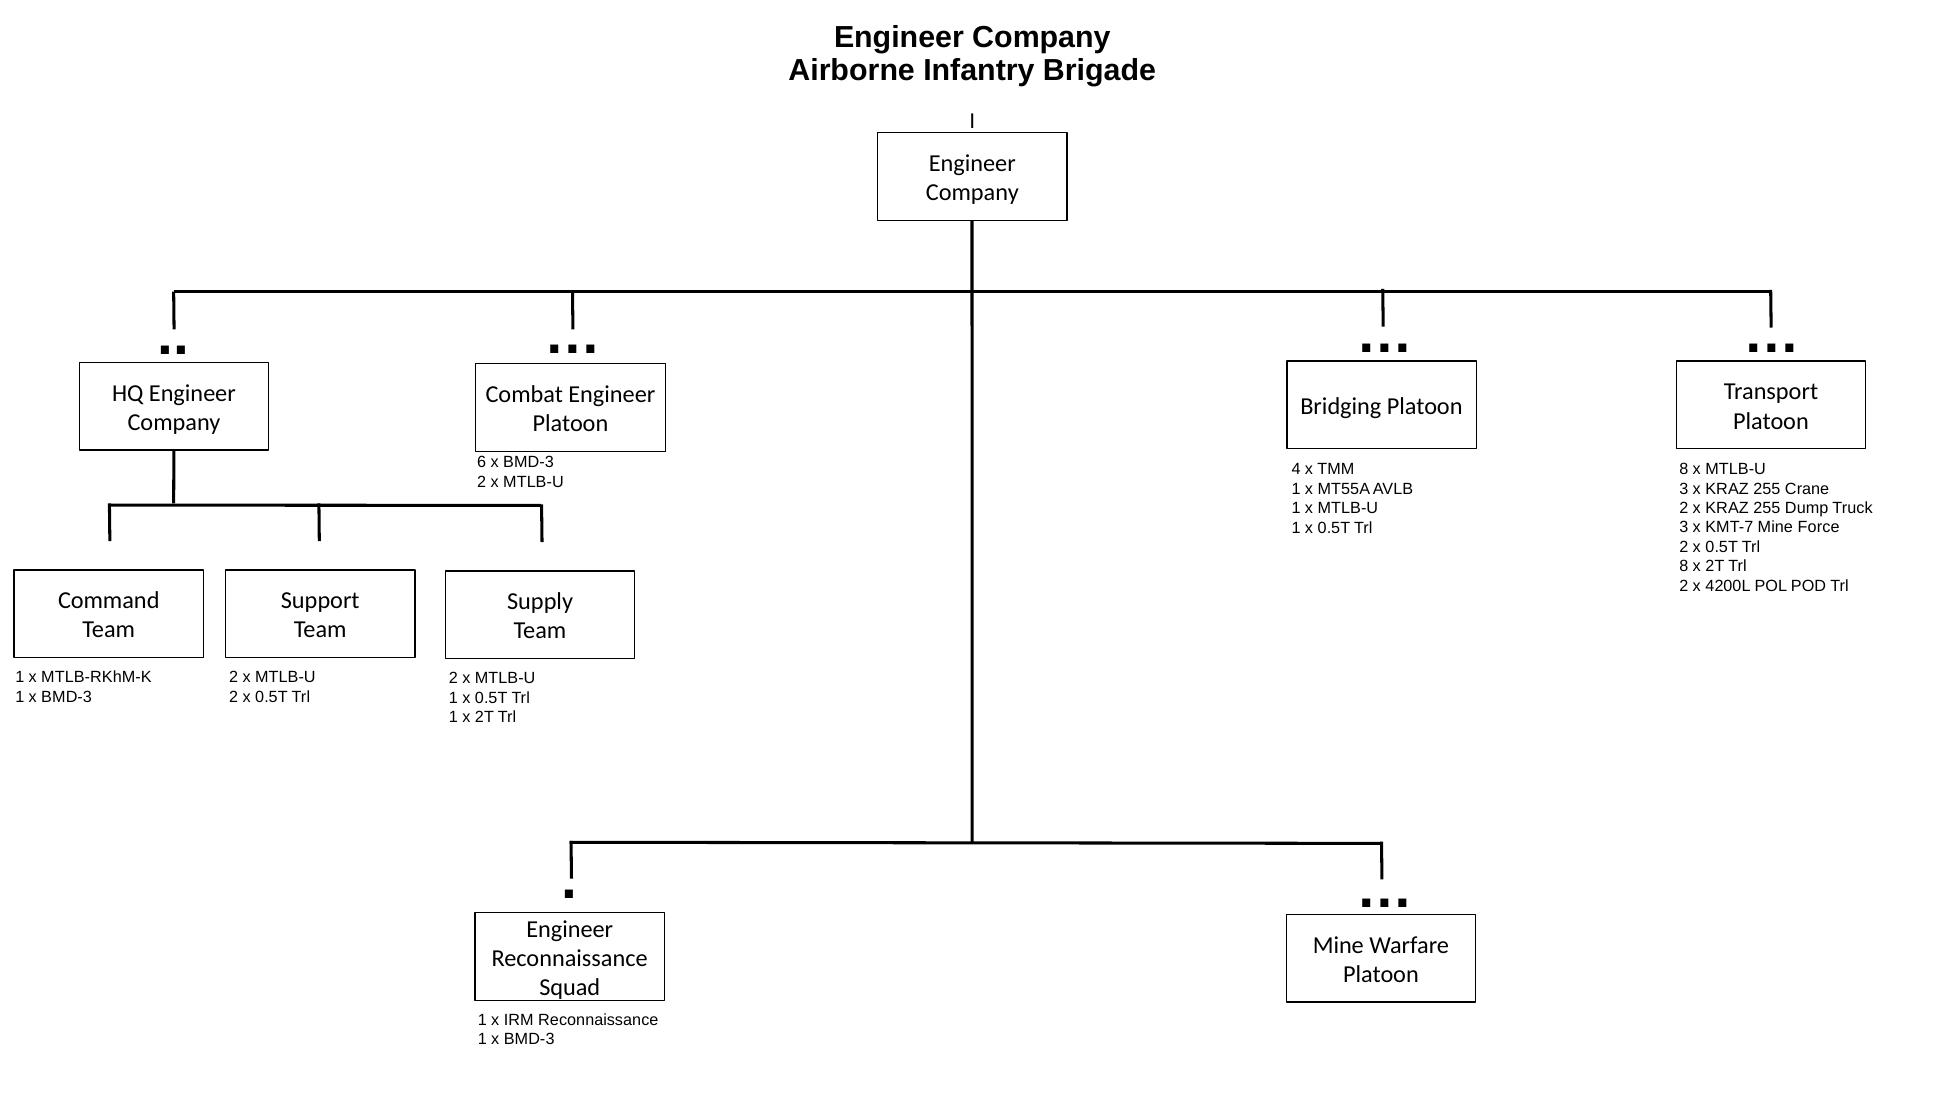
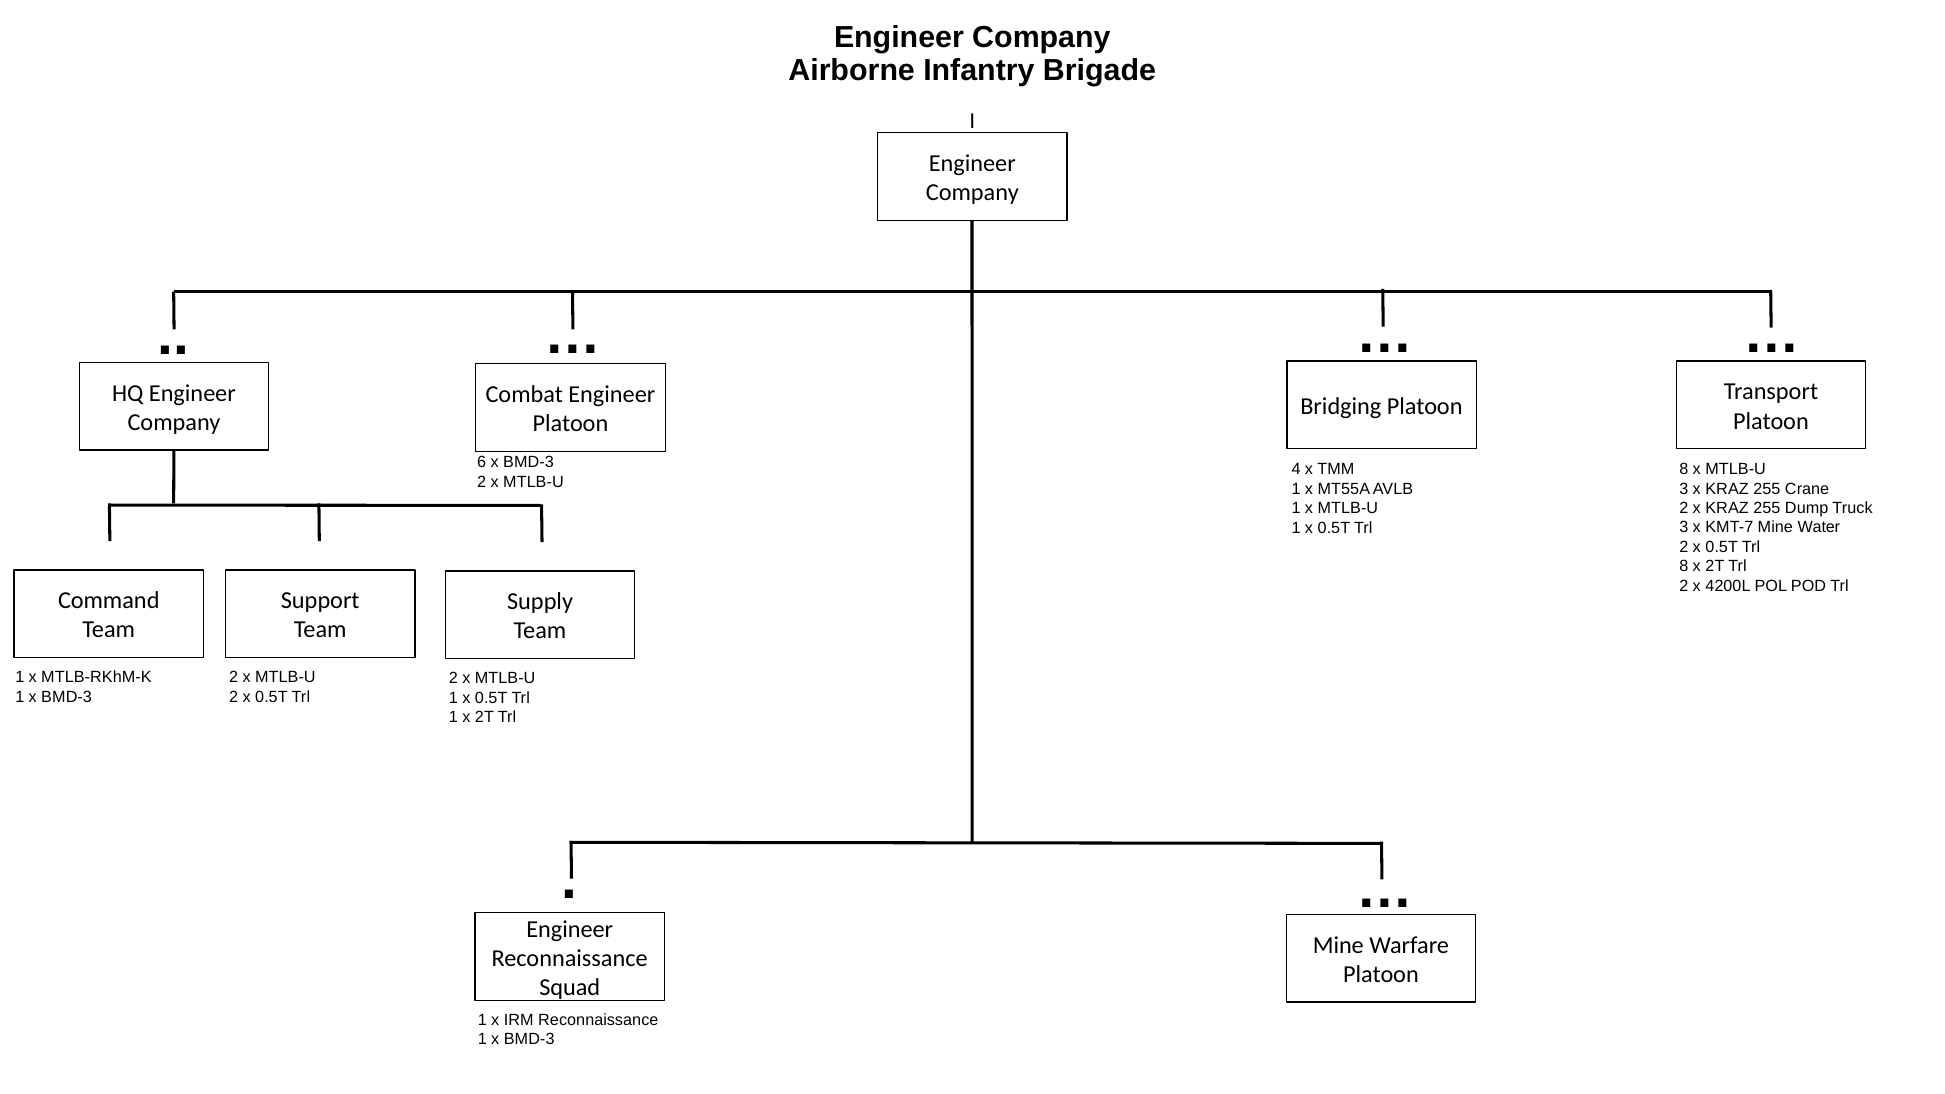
Force: Force -> Water (1819, 528)
